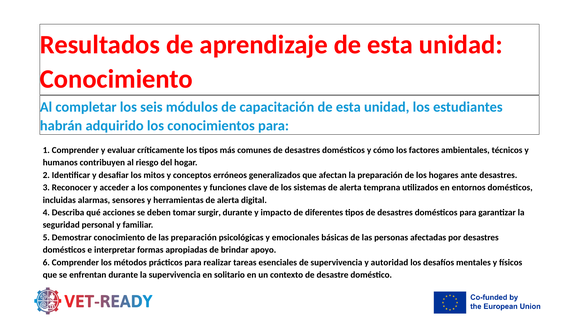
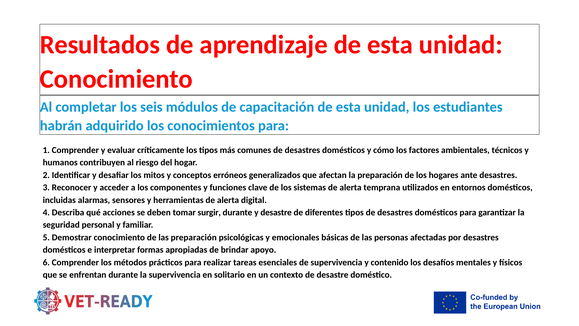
y impacto: impacto -> desastre (276, 212)
autoridad: autoridad -> contenido (390, 262)
